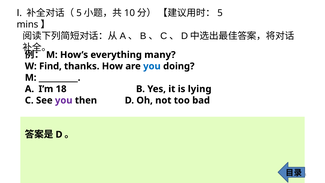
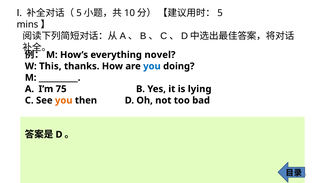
many: many -> novel (160, 55)
Find: Find -> This (50, 66)
18: 18 -> 75 (61, 89)
you colour: purple -> orange (64, 100)
